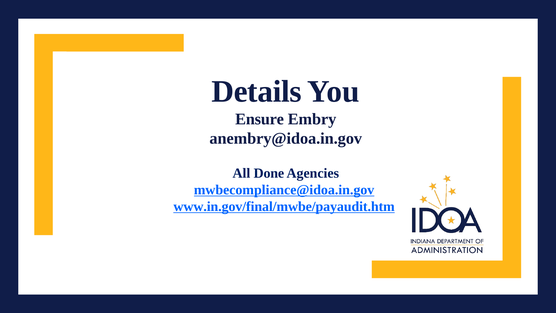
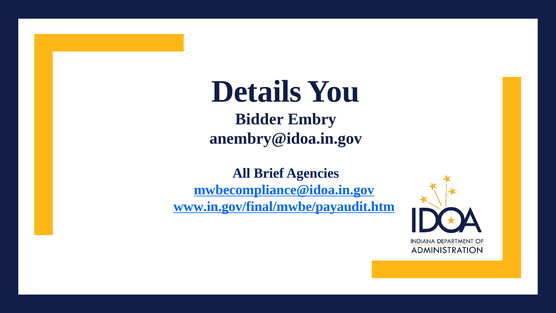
Ensure: Ensure -> Bidder (259, 119)
Done: Done -> Brief (269, 173)
